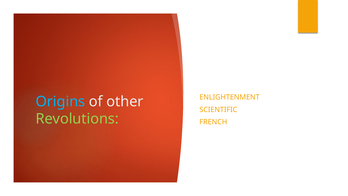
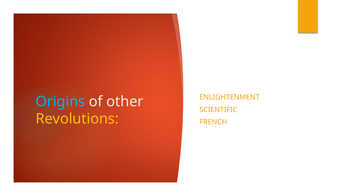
Revolutions colour: light green -> yellow (77, 119)
